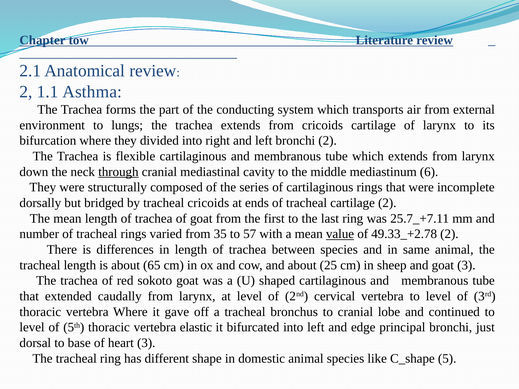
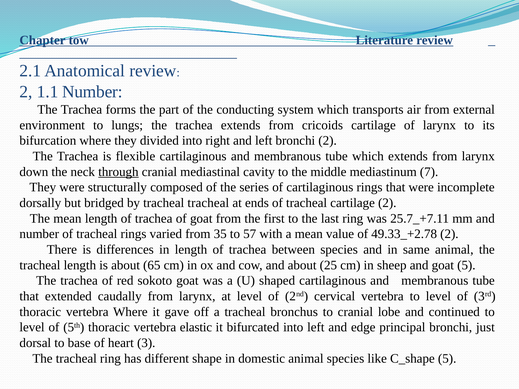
1.1 Asthma: Asthma -> Number (92, 92)
6: 6 -> 7 (429, 172)
tracheal cricoids: cricoids -> tracheal (208, 203)
value underline: present -> none (340, 234)
goat 3: 3 -> 5 (466, 265)
